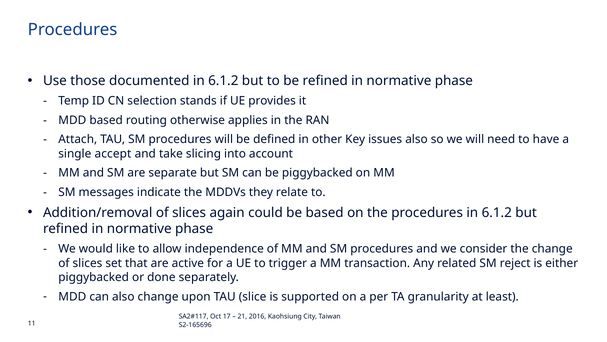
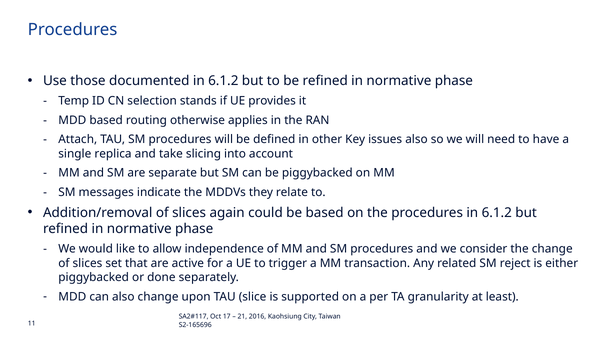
accept: accept -> replica (113, 153)
